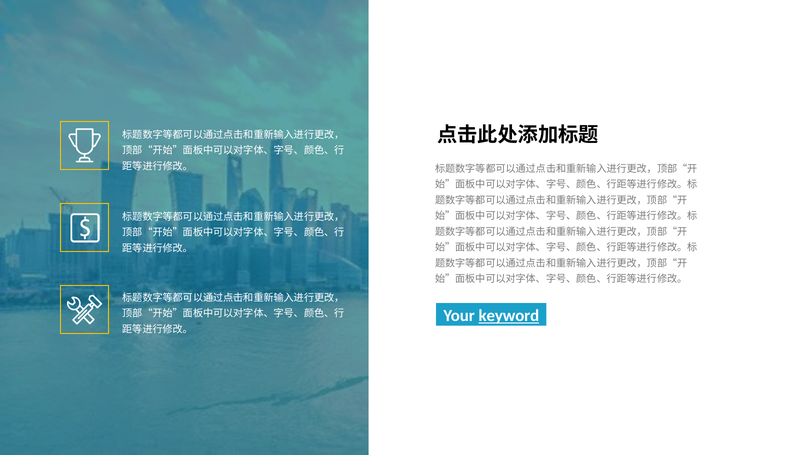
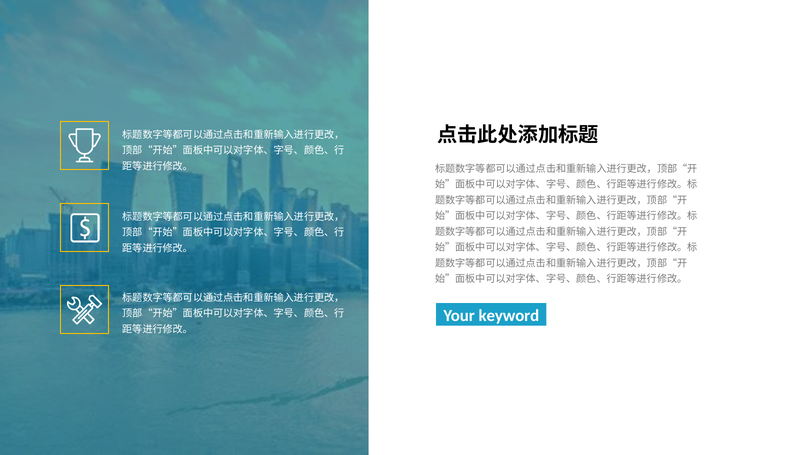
keyword underline: present -> none (509, 315)
